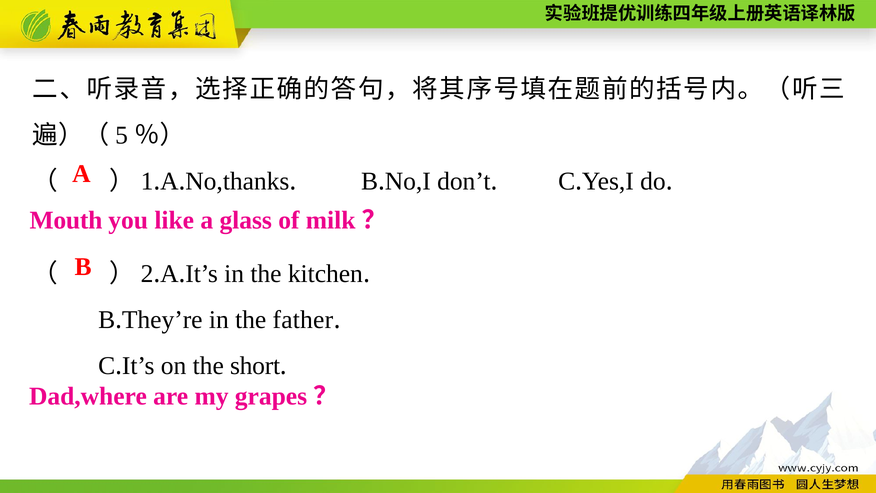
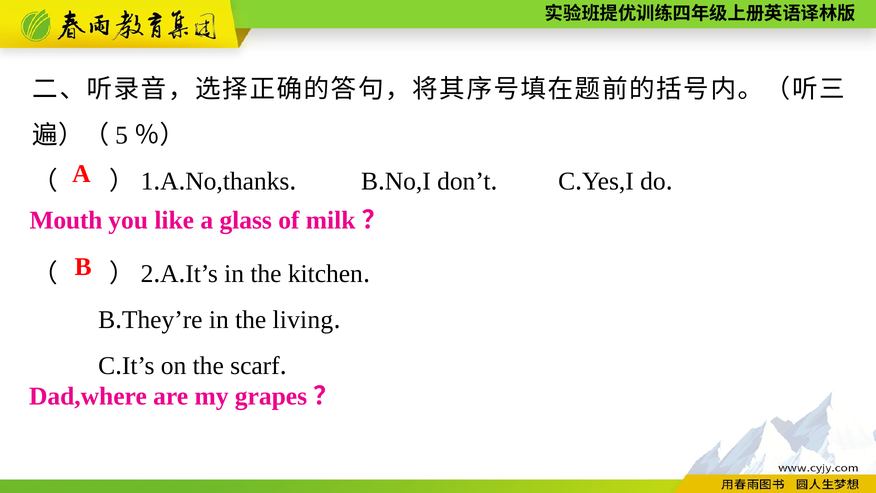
father: father -> living (303, 319)
short: short -> scarf (255, 366)
